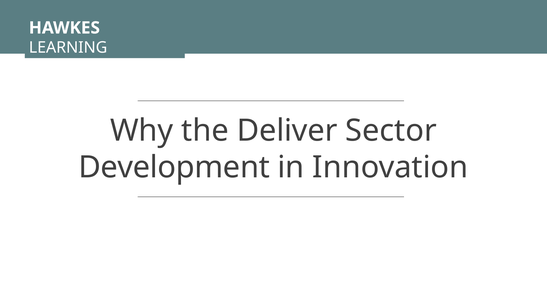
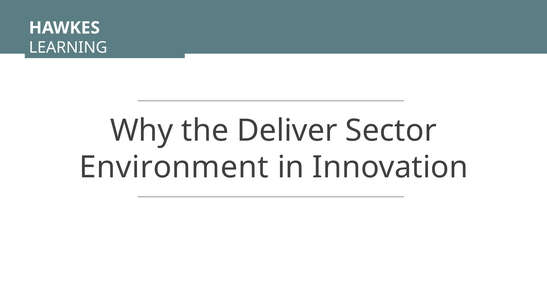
Development: Development -> Environment (174, 167)
